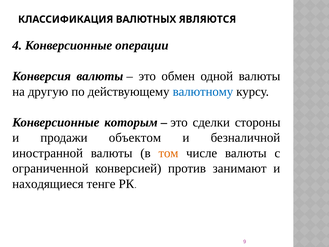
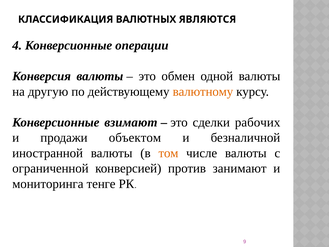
валютному colour: blue -> orange (203, 91)
которым: которым -> взимают (131, 122)
стороны: стороны -> рабочих (258, 122)
находящиеся: находящиеся -> мониторинга (48, 184)
